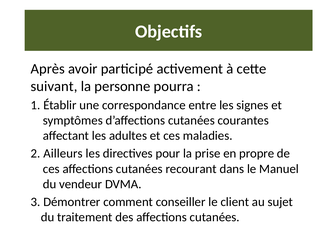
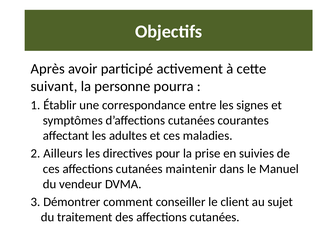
propre: propre -> suivies (257, 154)
recourant: recourant -> maintenir (191, 169)
